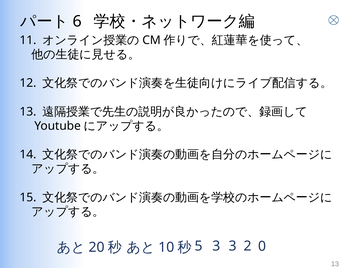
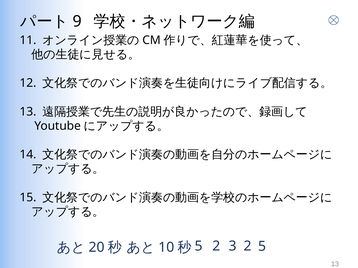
6: 6 -> 9 (77, 21)
3: 3 -> 2 (216, 246)
0: 0 -> 5 (262, 247)
